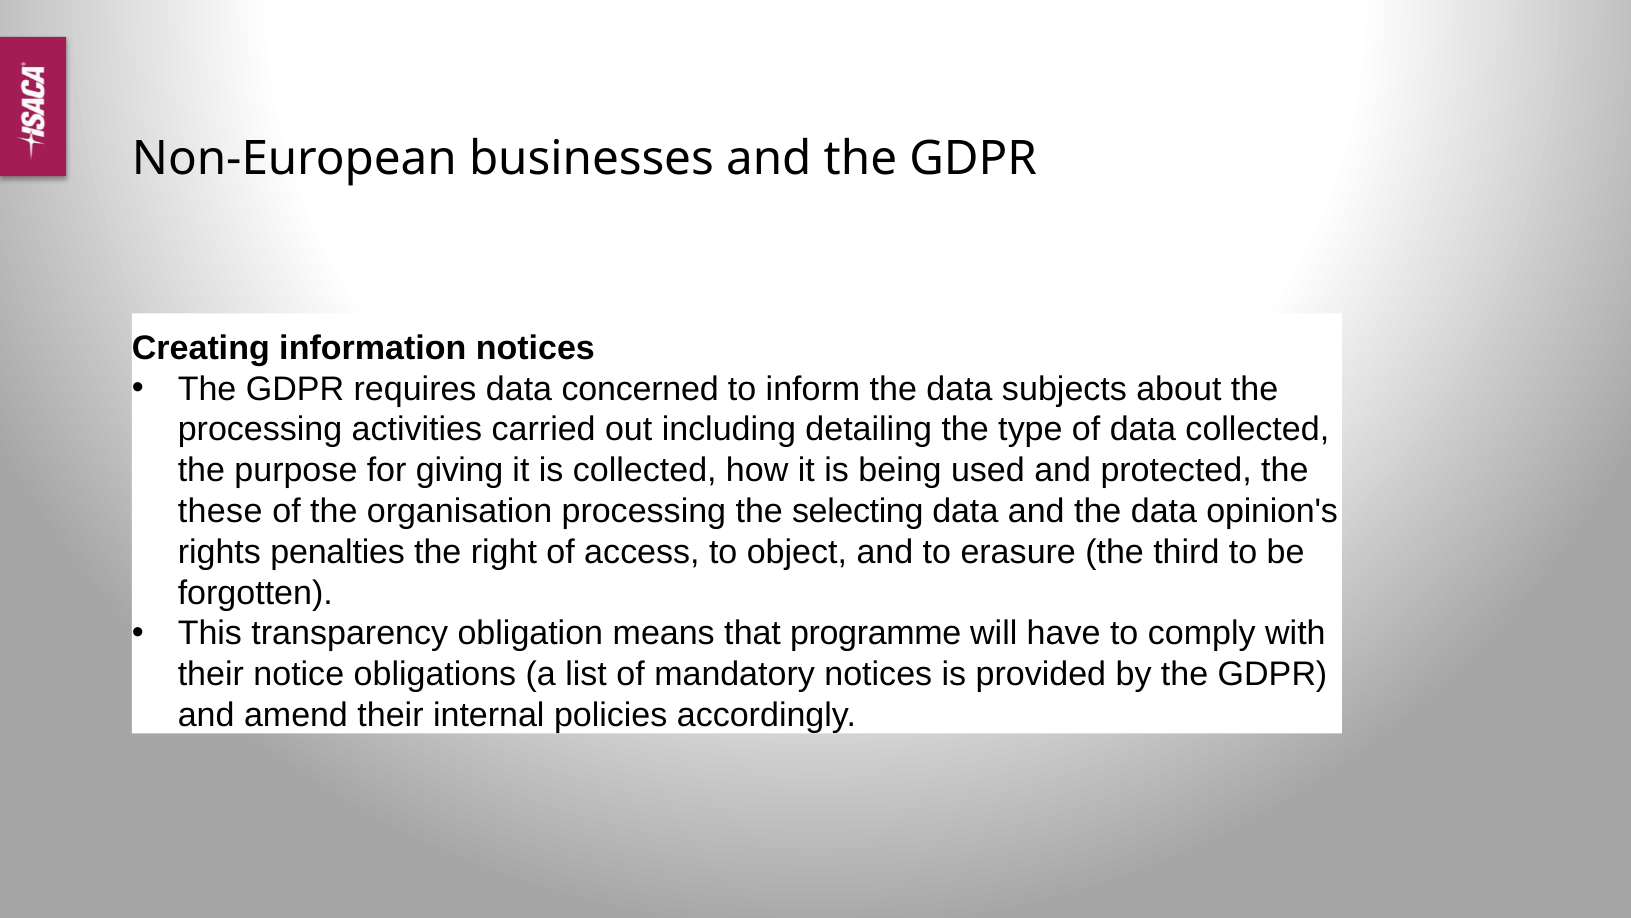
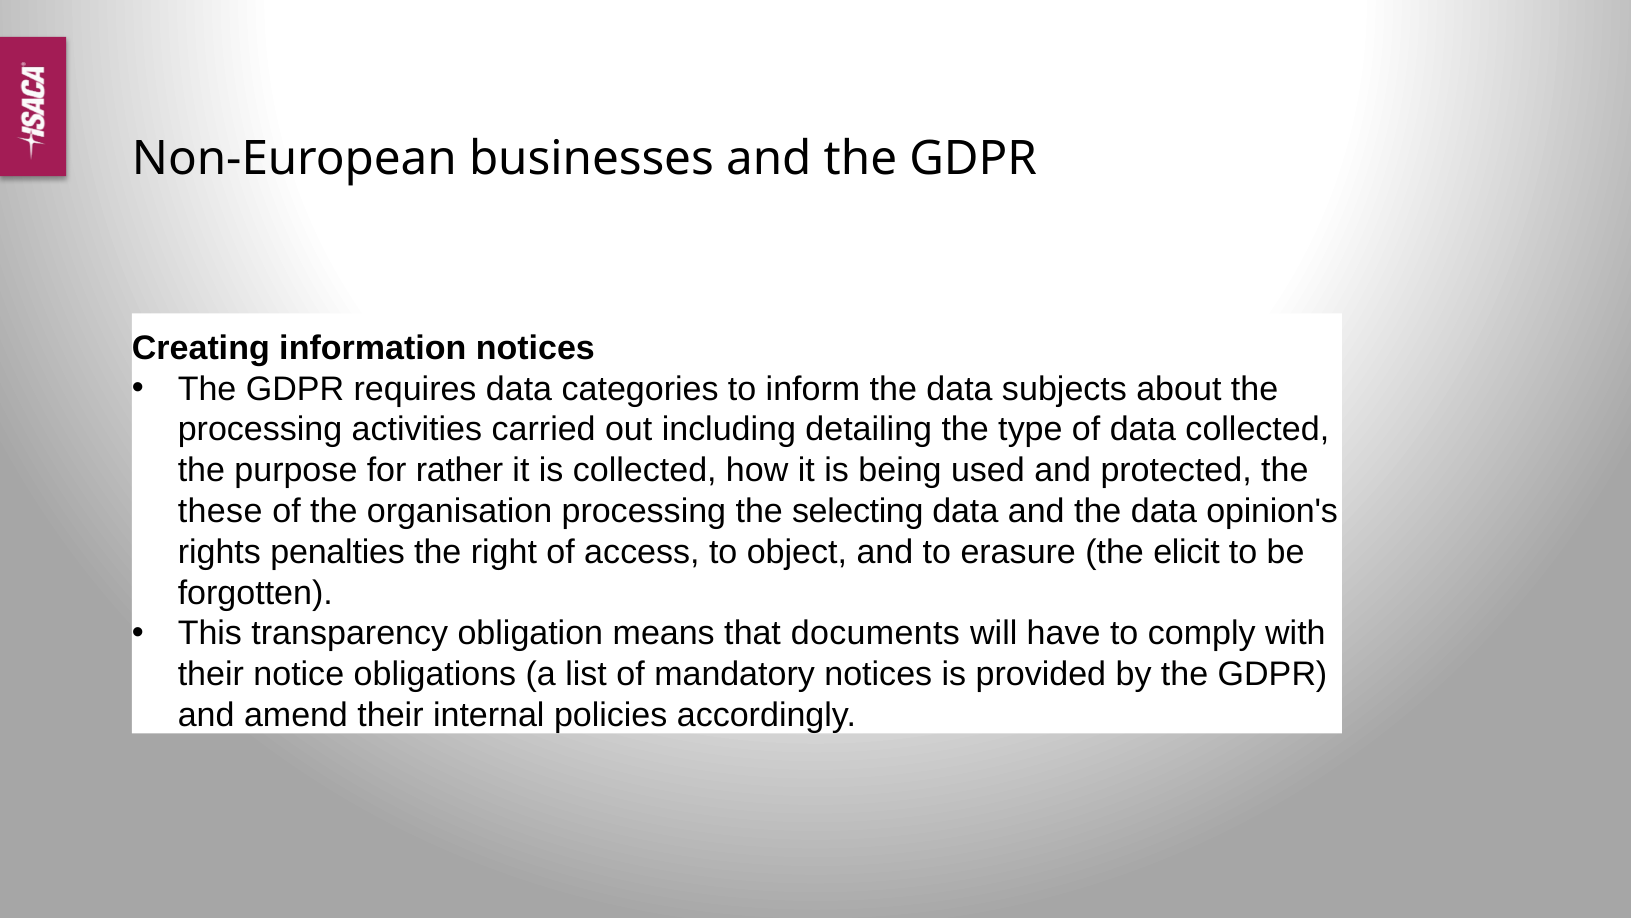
concerned: concerned -> categories (640, 389)
giving: giving -> rather (460, 470)
third: third -> elicit (1187, 552)
programme: programme -> documents (875, 634)
